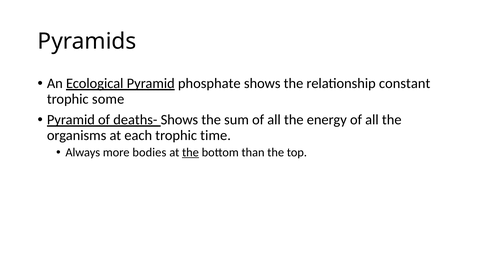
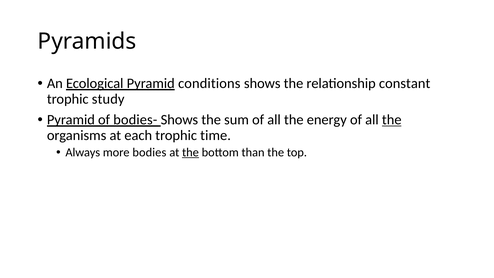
phosphate: phosphate -> conditions (209, 84)
some: some -> study (108, 99)
deaths-: deaths- -> bodies- (135, 120)
the underline: none -> present (392, 120)
